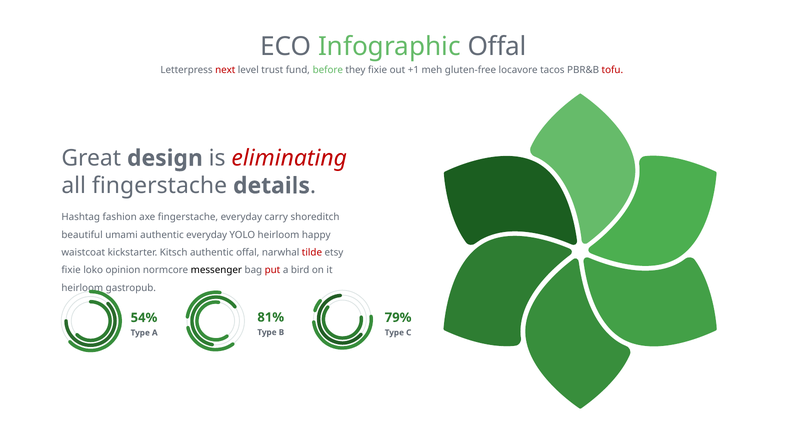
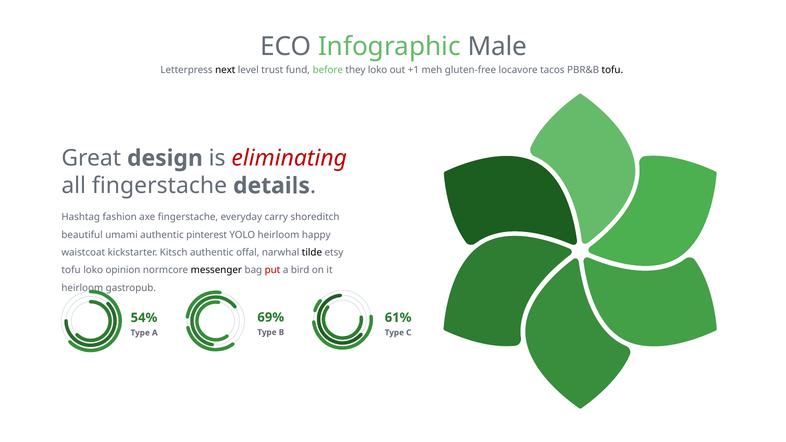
Infographic Offal: Offal -> Male (497, 47)
next colour: red -> black (225, 70)
they fixie: fixie -> loko (378, 70)
tofu colour: red -> black (612, 70)
authentic everyday: everyday -> pinterest (207, 235)
tilde colour: red -> black (312, 253)
fixie: fixie -> tofu (71, 270)
81%: 81% -> 69% (271, 317)
79%: 79% -> 61% (398, 318)
